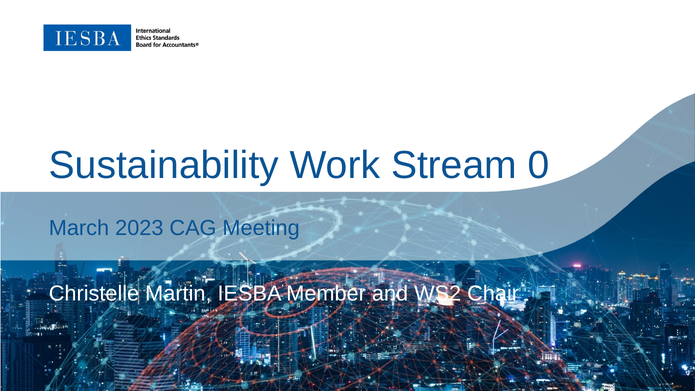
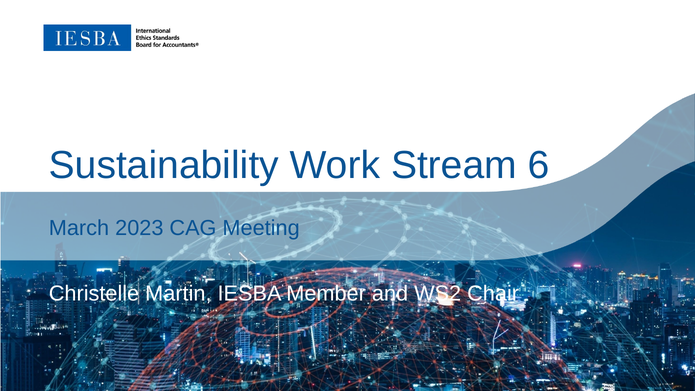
0: 0 -> 6 (539, 165)
